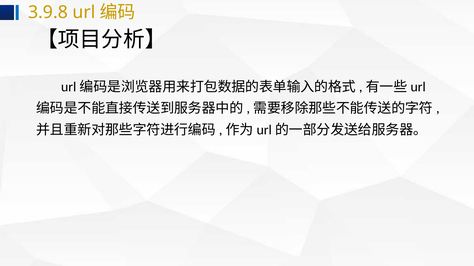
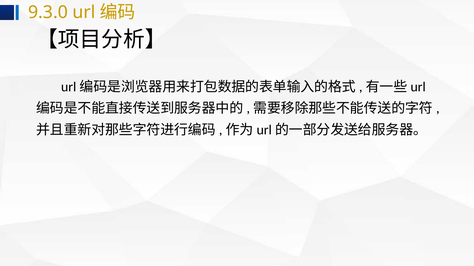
3.9.8: 3.9.8 -> 9.3.0 (48, 12)
